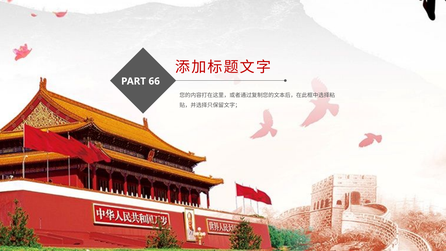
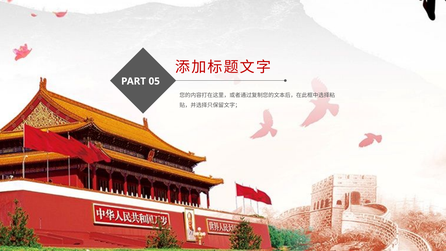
66: 66 -> 05 (154, 81)
